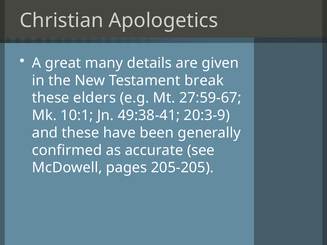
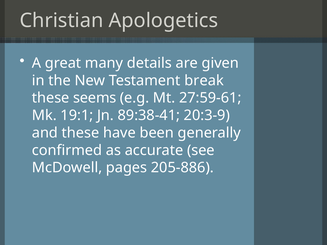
elders: elders -> seems (95, 98)
27:59-67: 27:59-67 -> 27:59-61 (210, 98)
10:1: 10:1 -> 19:1 (77, 115)
49:38-41: 49:38-41 -> 89:38-41 (149, 115)
205-205: 205-205 -> 205-886 (182, 168)
